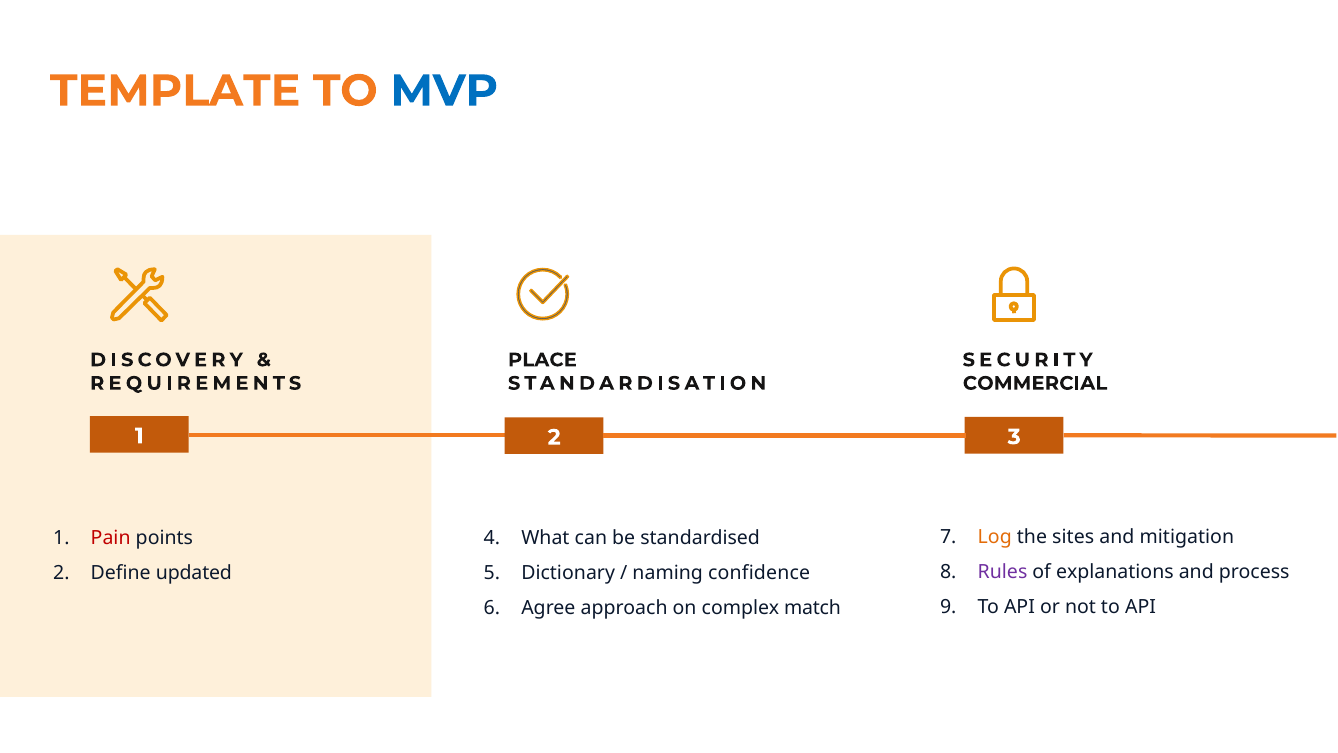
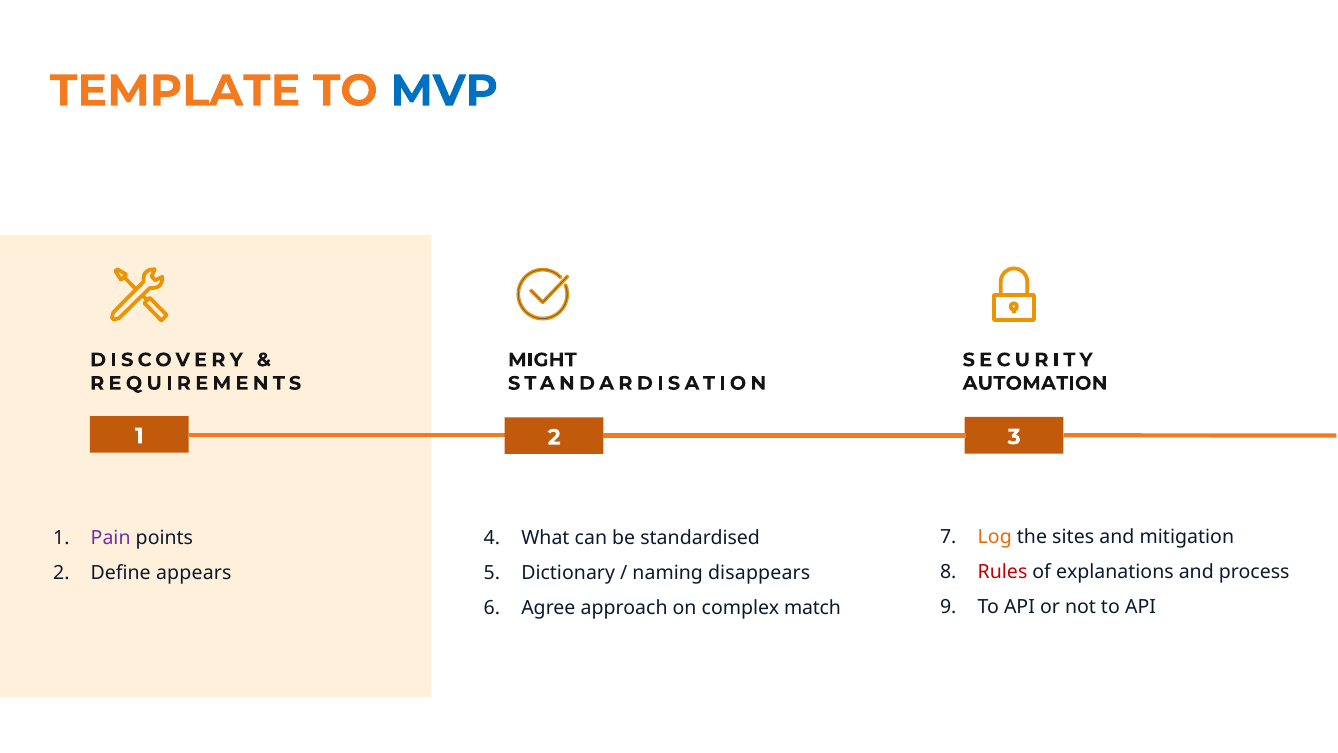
PLACE: PLACE -> MIGHT (542, 360)
COMMERCIAL: COMMERCIAL -> AUTOMATION (1035, 383)
Pain colour: red -> purple (111, 537)
Rules colour: purple -> red (1003, 572)
updated: updated -> appears (194, 573)
confidence: confidence -> disappears (759, 573)
